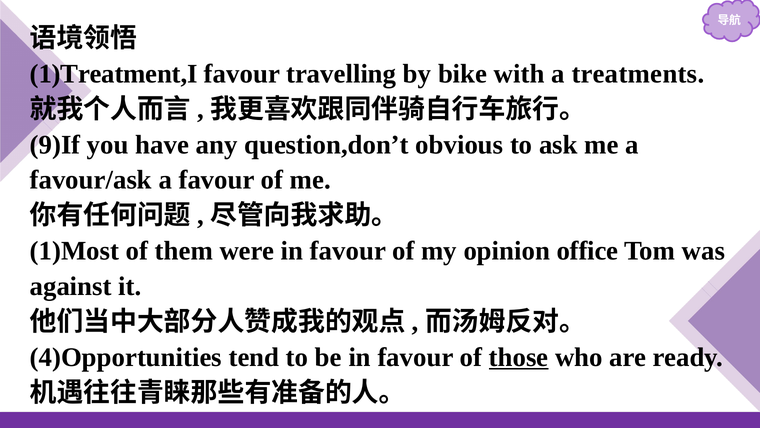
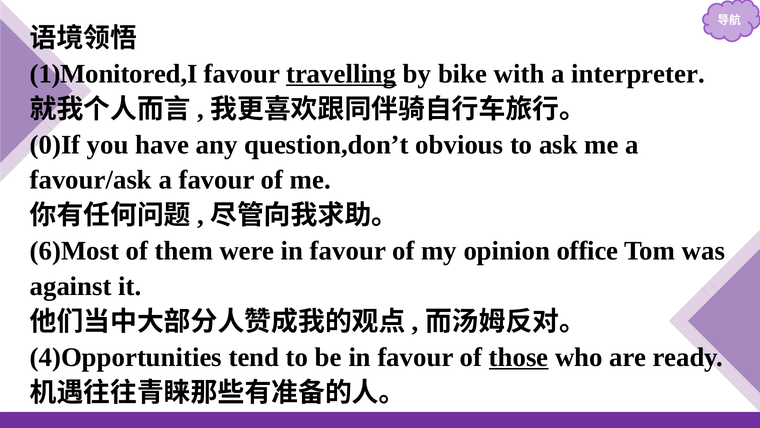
1)Treatment,I: 1)Treatment,I -> 1)Monitored,I (114, 74)
travelling underline: none -> present (341, 74)
treatments: treatments -> interpreter (638, 74)
9)If: 9)If -> 0)If (55, 144)
1)Most: 1)Most -> 6)Most (74, 251)
